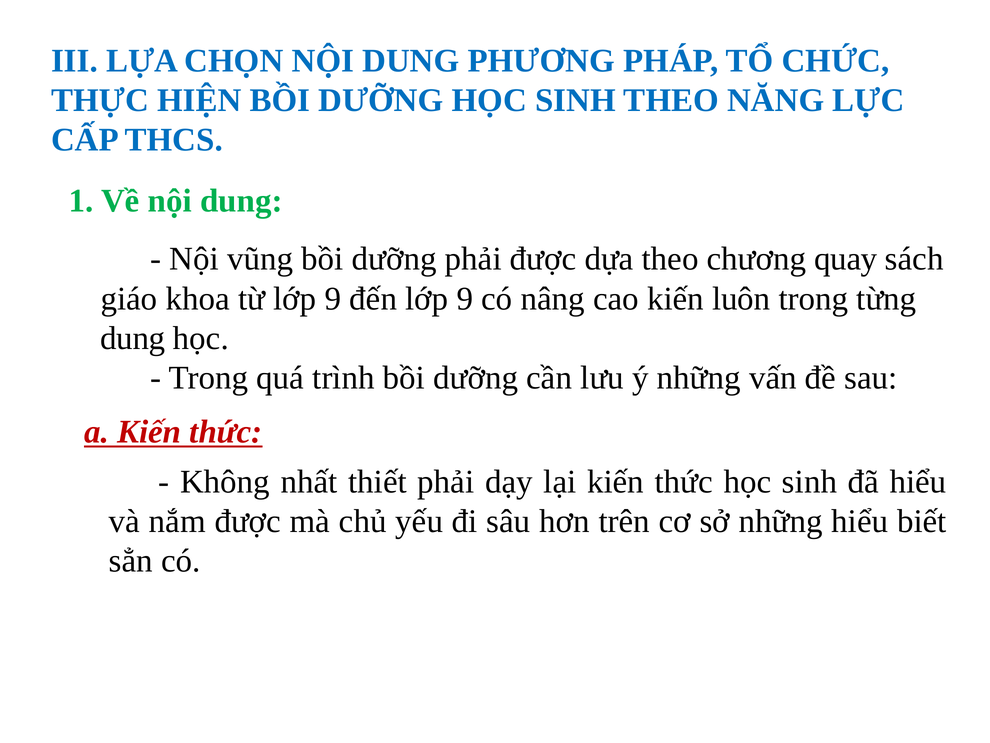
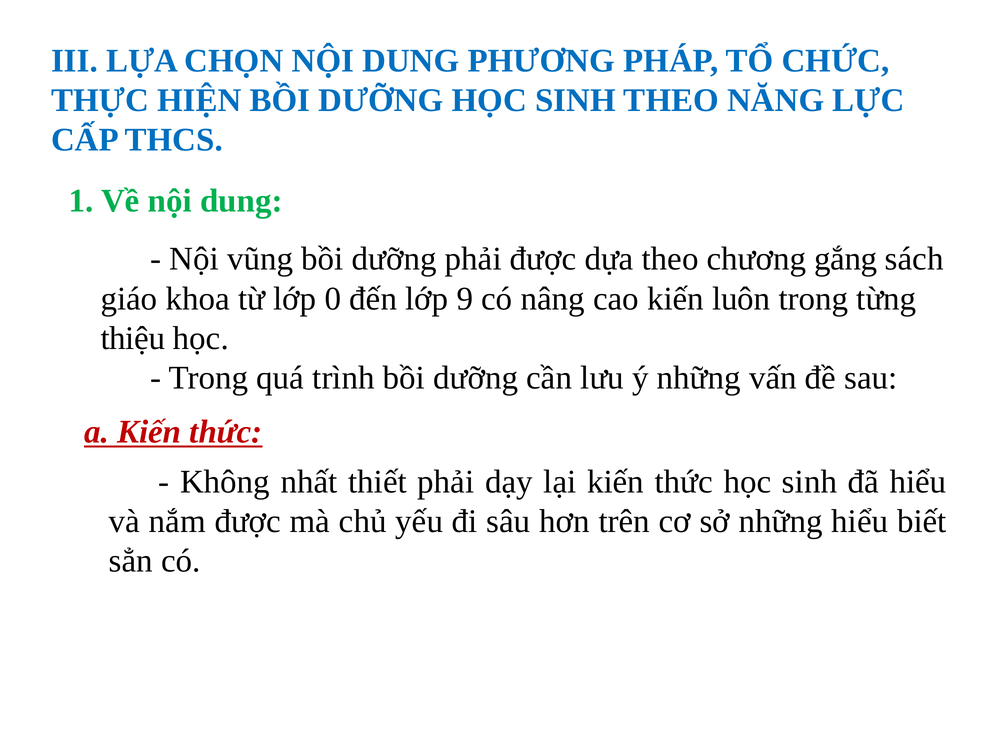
quay: quay -> gắng (846, 259)
từ lớp 9: 9 -> 0 (333, 298)
dung: dung -> thiệu (133, 338)
